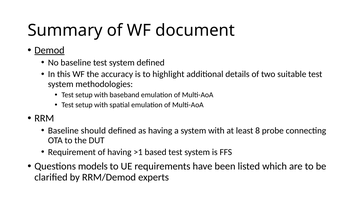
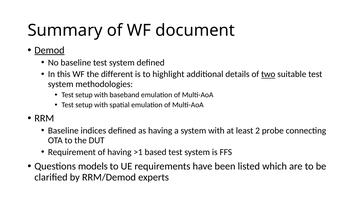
accuracy: accuracy -> different (117, 74)
two underline: none -> present (268, 74)
should: should -> indices (93, 130)
8: 8 -> 2 (258, 130)
